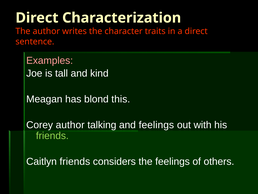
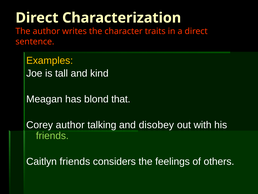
Examples colour: pink -> yellow (50, 60)
this: this -> that (121, 99)
and feelings: feelings -> disobey (156, 125)
